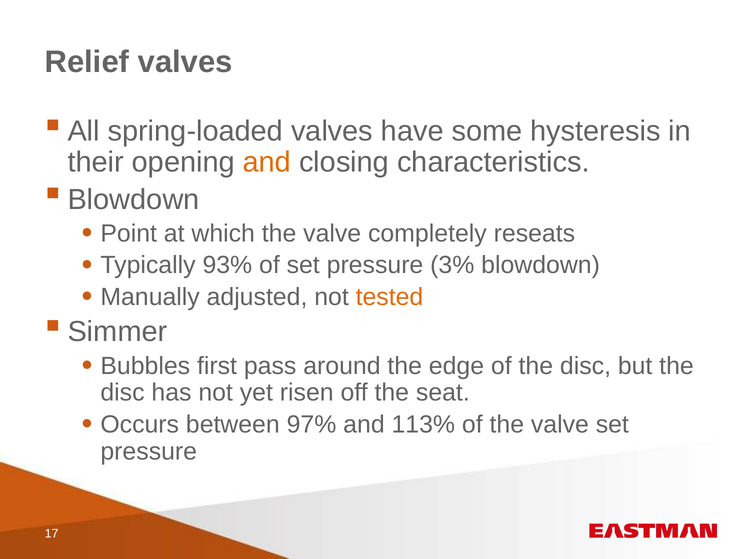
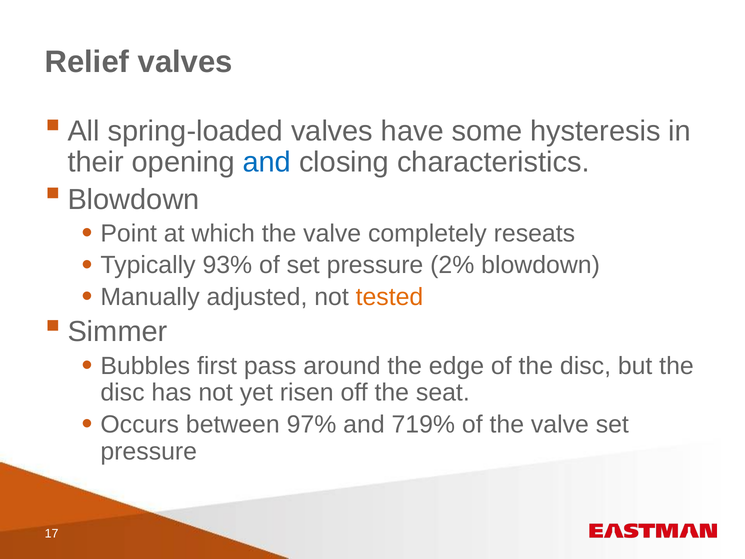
and colour: orange -> blue (267, 162)
3%: 3% -> 2% (452, 265)
113%: 113% -> 719% (423, 424)
